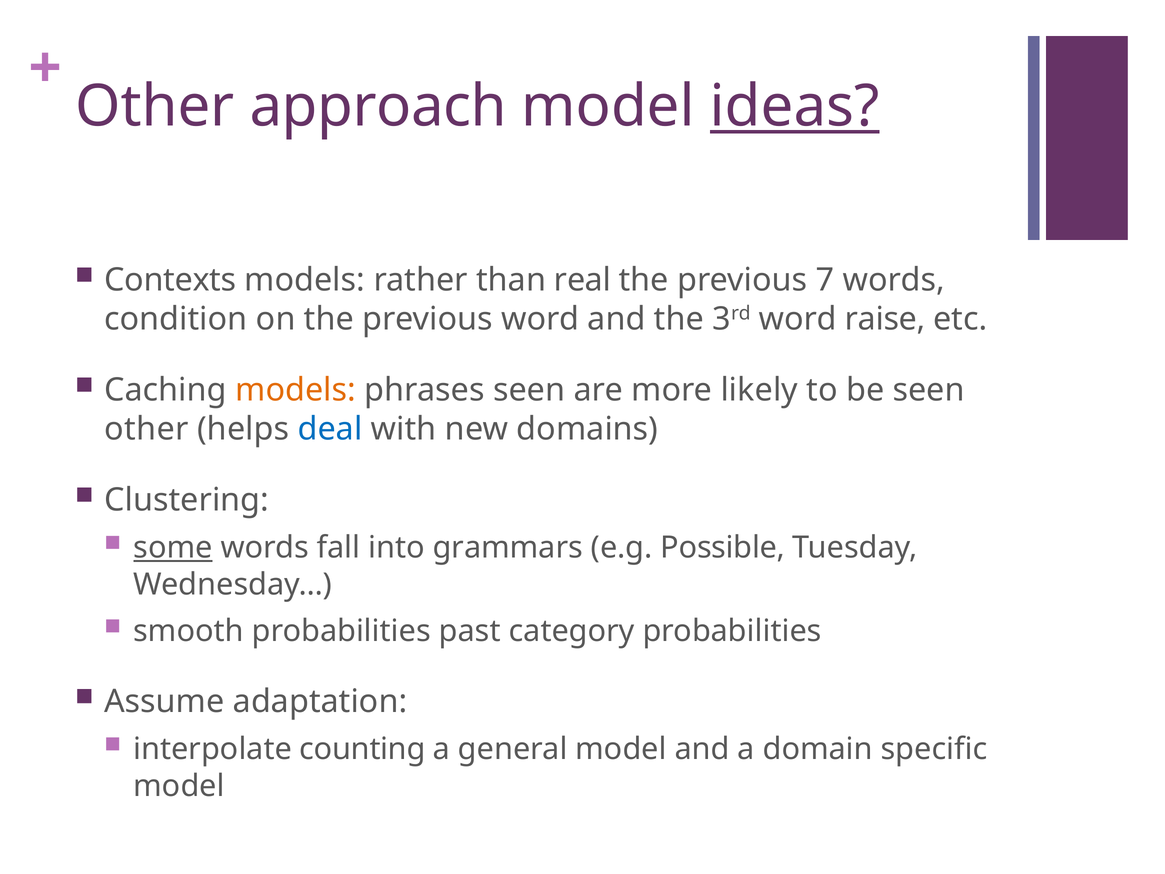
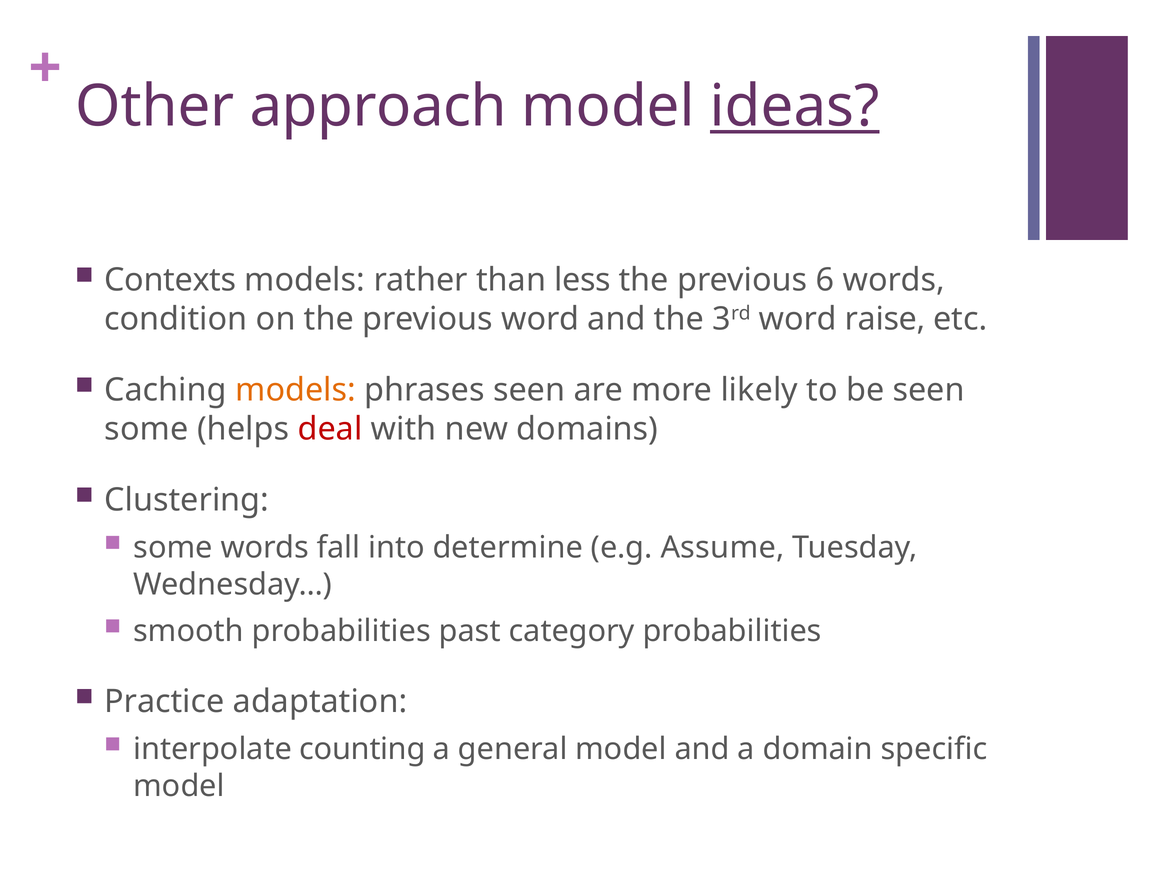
real: real -> less (583, 280)
7: 7 -> 6 (825, 280)
other: other -> some (146, 429)
deal colour: blue -> red (330, 429)
some underline: present -> none (173, 548)
grammars: grammars -> determine (508, 548)
Possible: Possible -> Assume (722, 548)
Assume: Assume -> Practice (164, 701)
